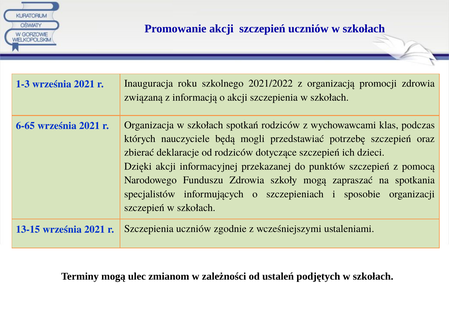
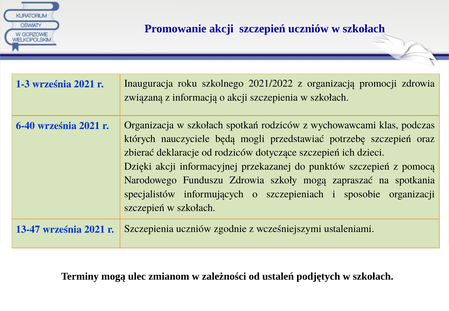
6-65: 6-65 -> 6-40 (25, 126)
13-15: 13-15 -> 13-47 (28, 229)
